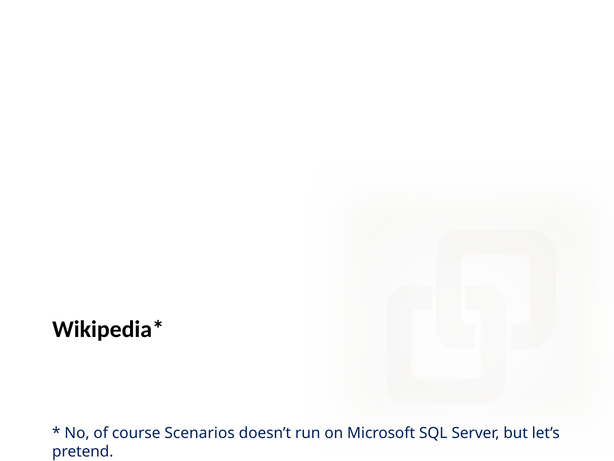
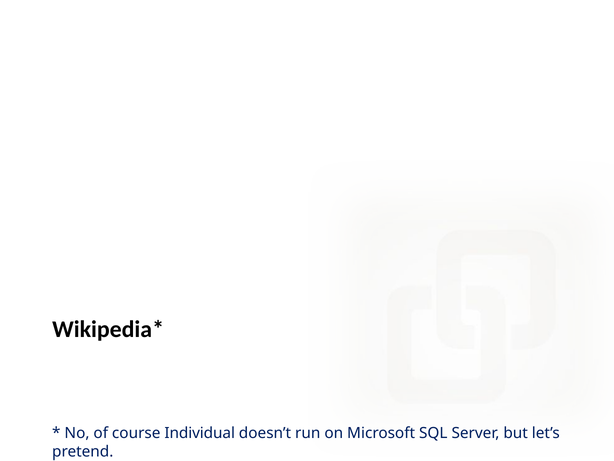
Scenarios: Scenarios -> Individual (200, 433)
